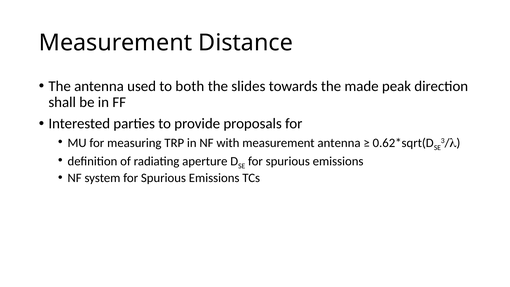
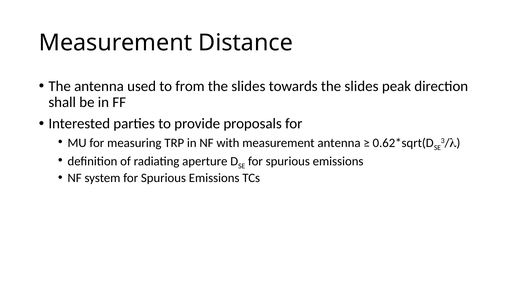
both: both -> from (190, 86)
towards the made: made -> slides (362, 86)
